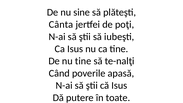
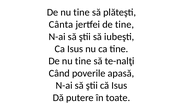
sine: sine -> tine (82, 12)
de poţi: poţi -> tine (125, 24)
